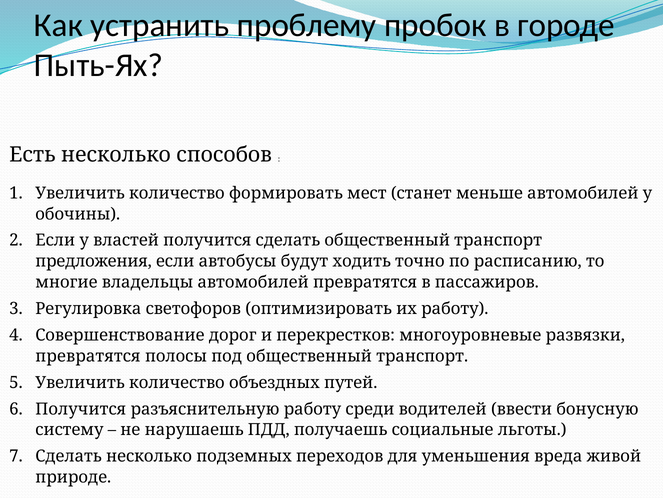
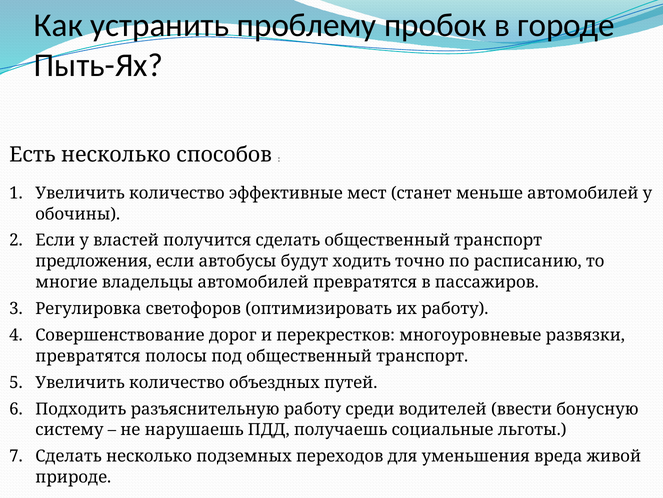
формировать: формировать -> эффективные (286, 193)
Получится: Получится -> Подходить (81, 408)
